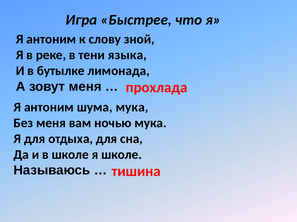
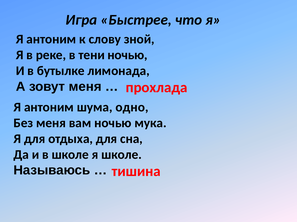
тени языка: языка -> ночью (127, 55)
шума мука: мука -> одно (132, 107)
